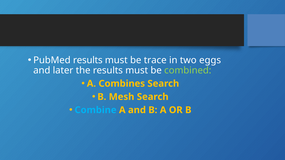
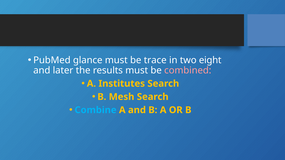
PubMed results: results -> glance (88, 60)
eggs: eggs -> eight (210, 60)
combined colour: light green -> pink (188, 70)
Combines: Combines -> Institutes (122, 84)
